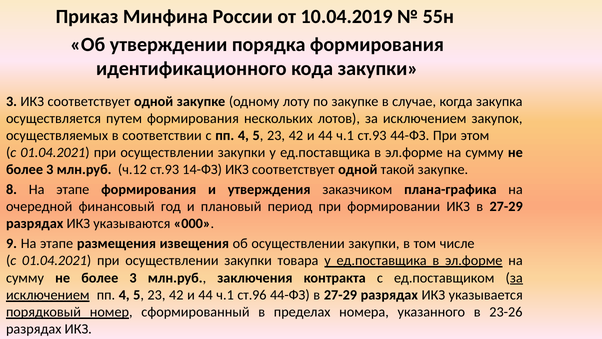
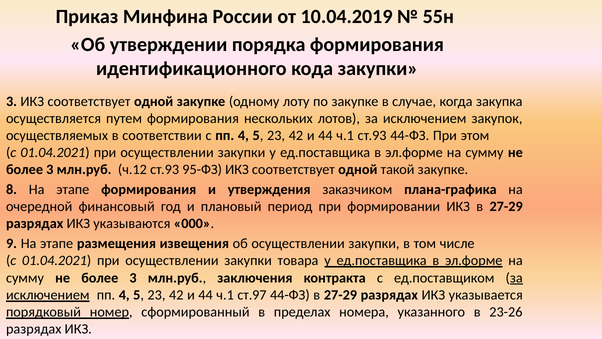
14-ФЗ: 14-ФЗ -> 95-ФЗ (202, 170)
ст.96: ст.96 -> ст.97 (252, 295)
